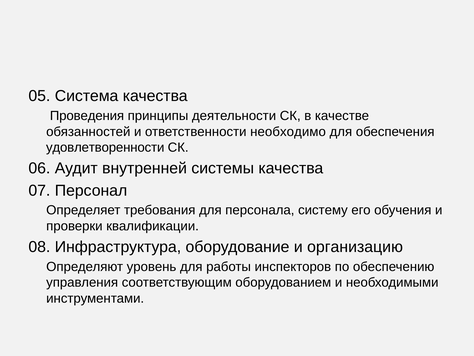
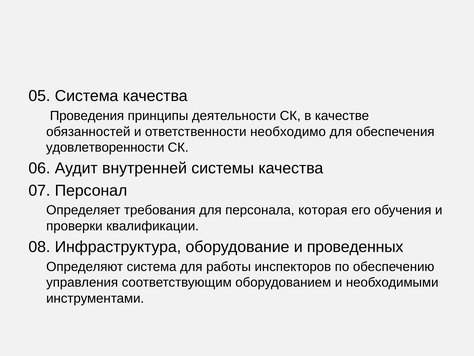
систему: систему -> которая (323, 210)
организацию: организацию -> проведенных (355, 247)
Определяют уровень: уровень -> система (152, 266)
